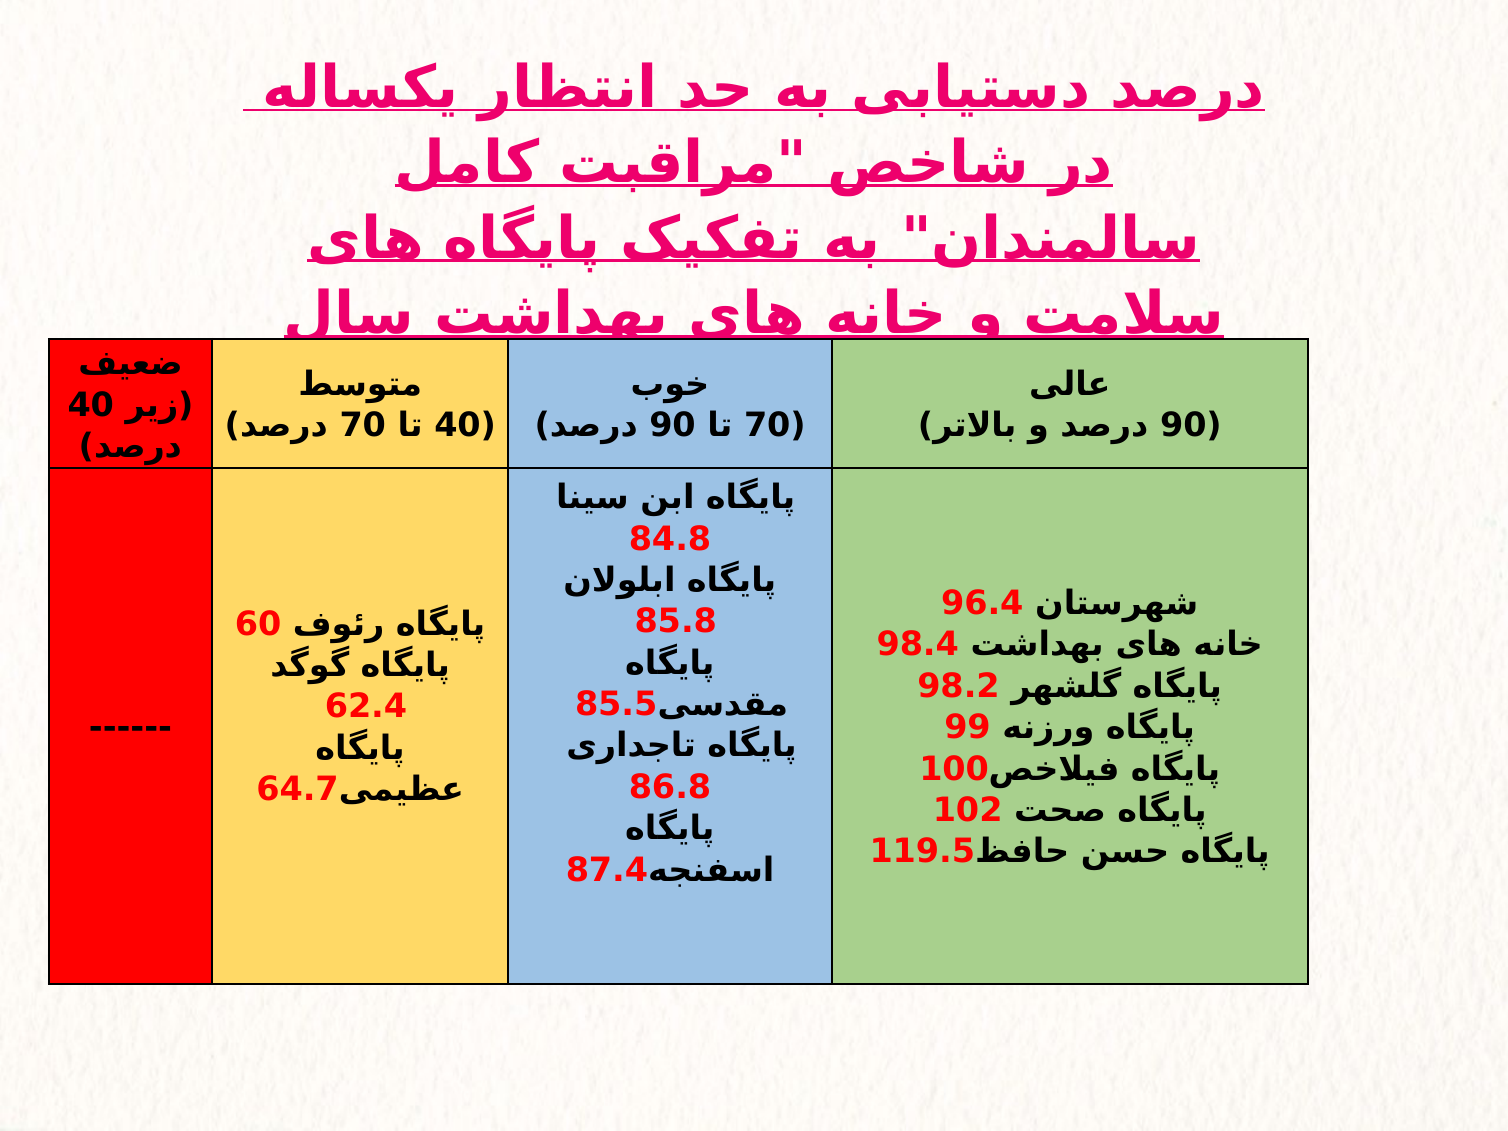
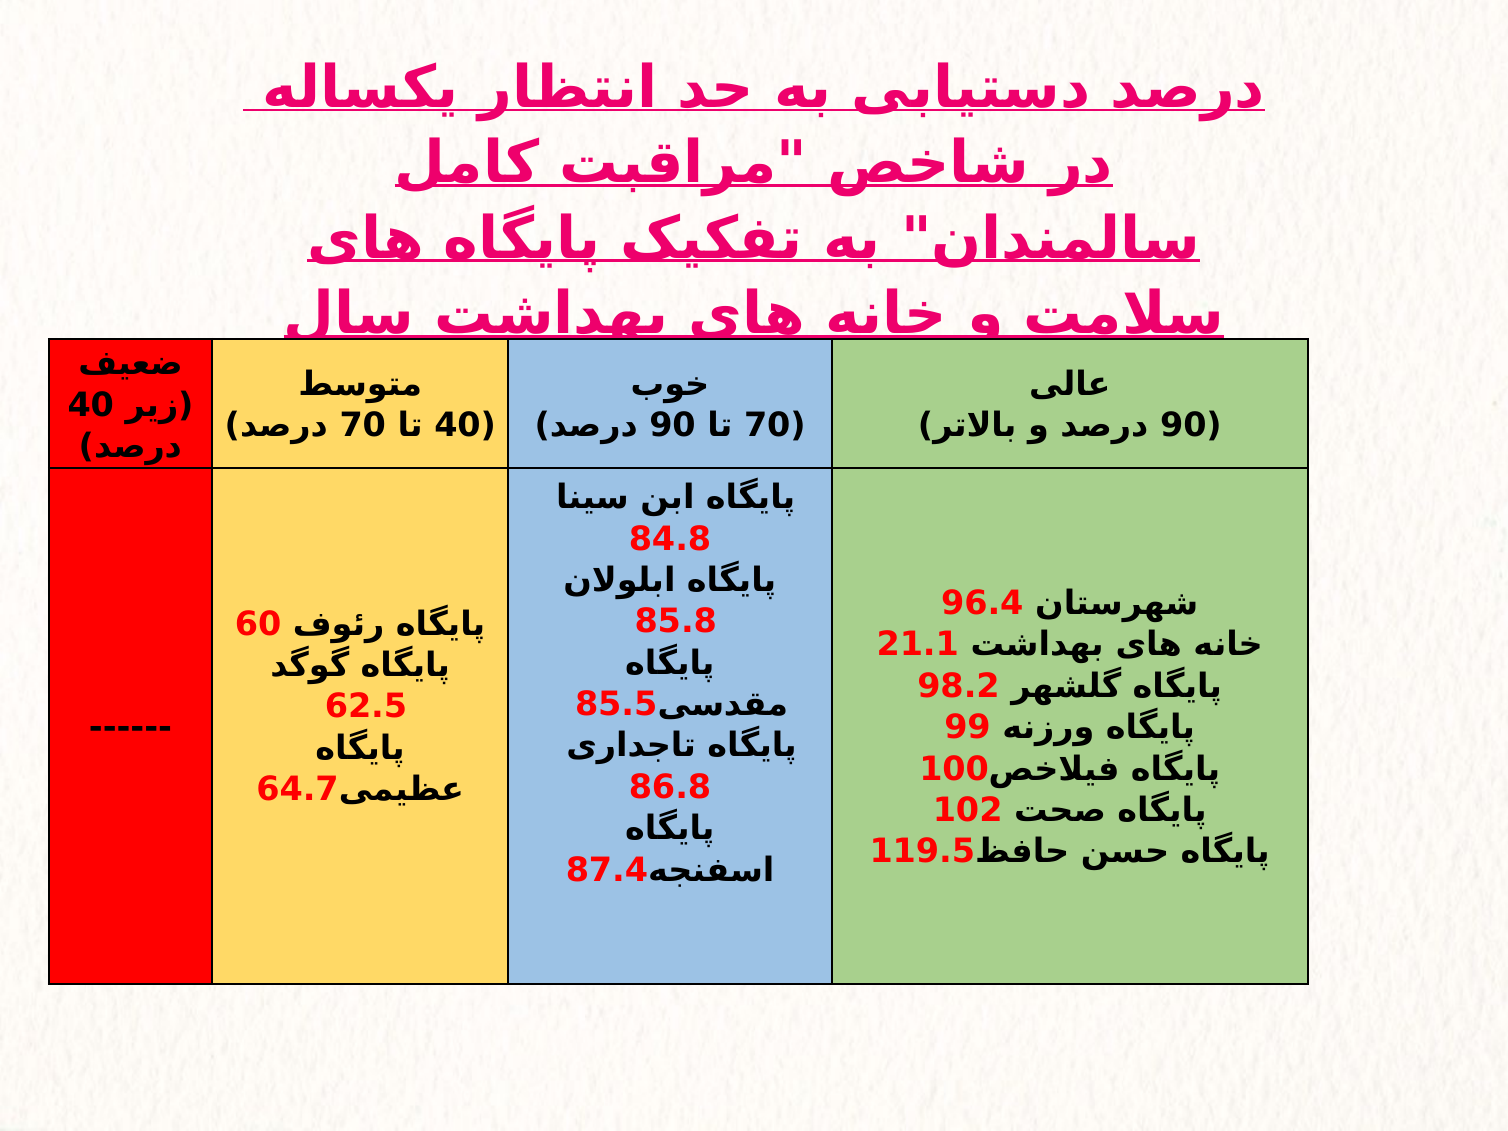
98.4: 98.4 -> 21.1 (918, 645)
62.4: 62.4 -> 62.5 (366, 707)
